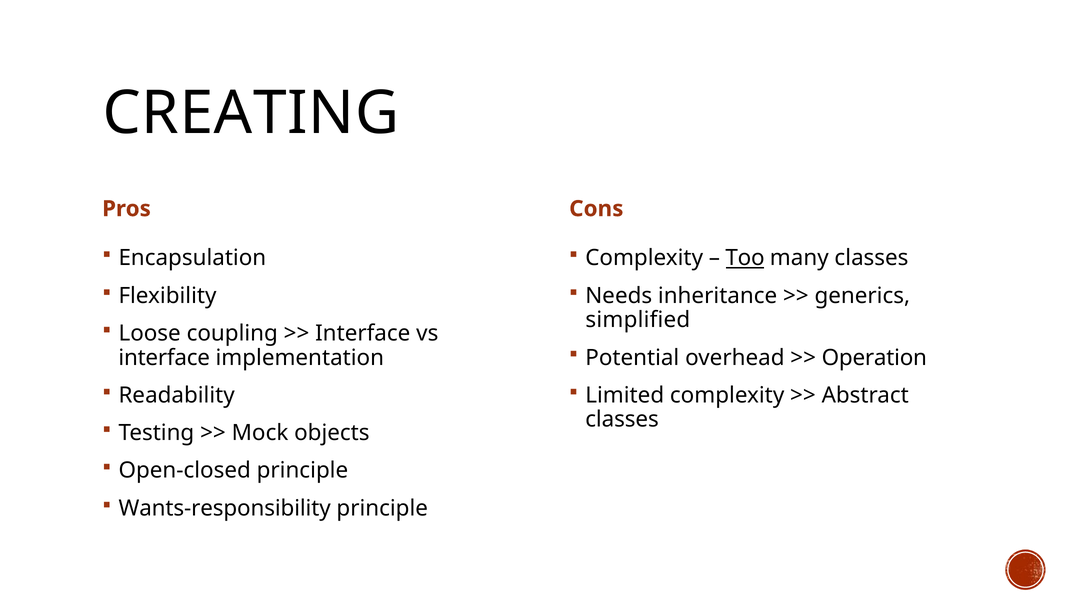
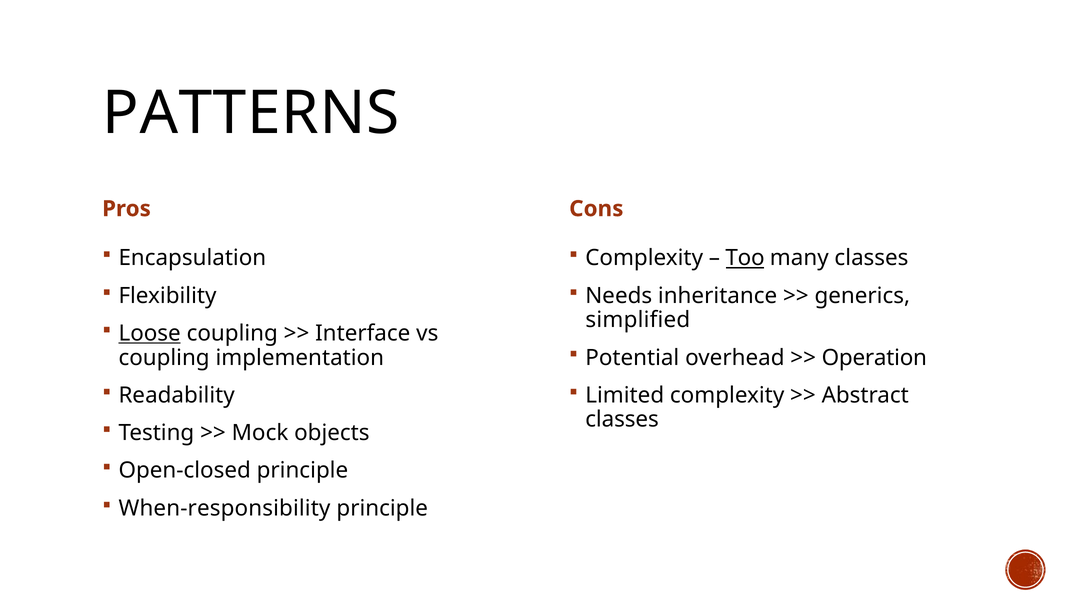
CREATING: CREATING -> PATTERNS (251, 113)
Loose underline: none -> present (150, 333)
interface: interface -> coupling (164, 357)
Wants-responsibility: Wants-responsibility -> When-responsibility (224, 508)
